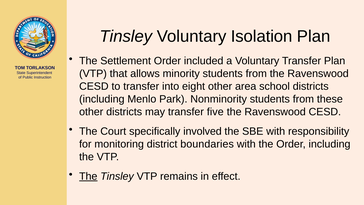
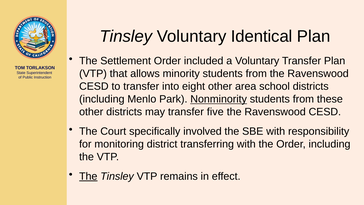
Isolation: Isolation -> Identical (262, 36)
Nonminority underline: none -> present (219, 99)
boundaries: boundaries -> transferring (207, 144)
